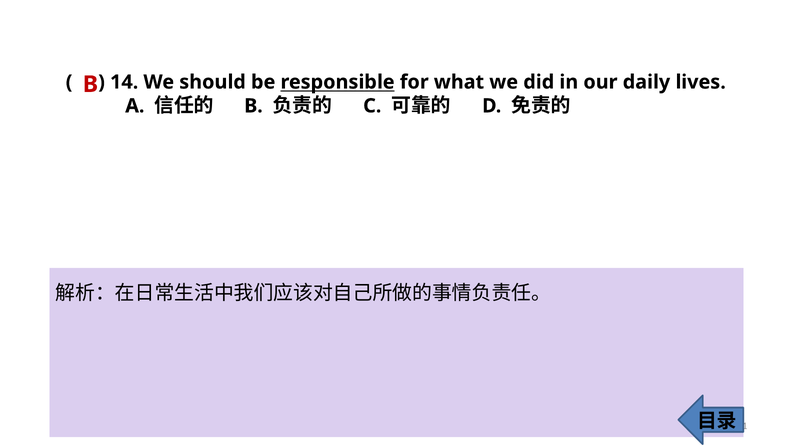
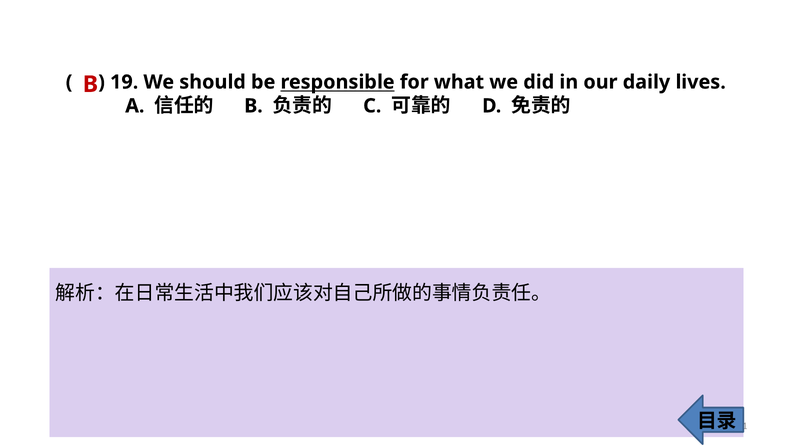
14: 14 -> 19 (124, 82)
